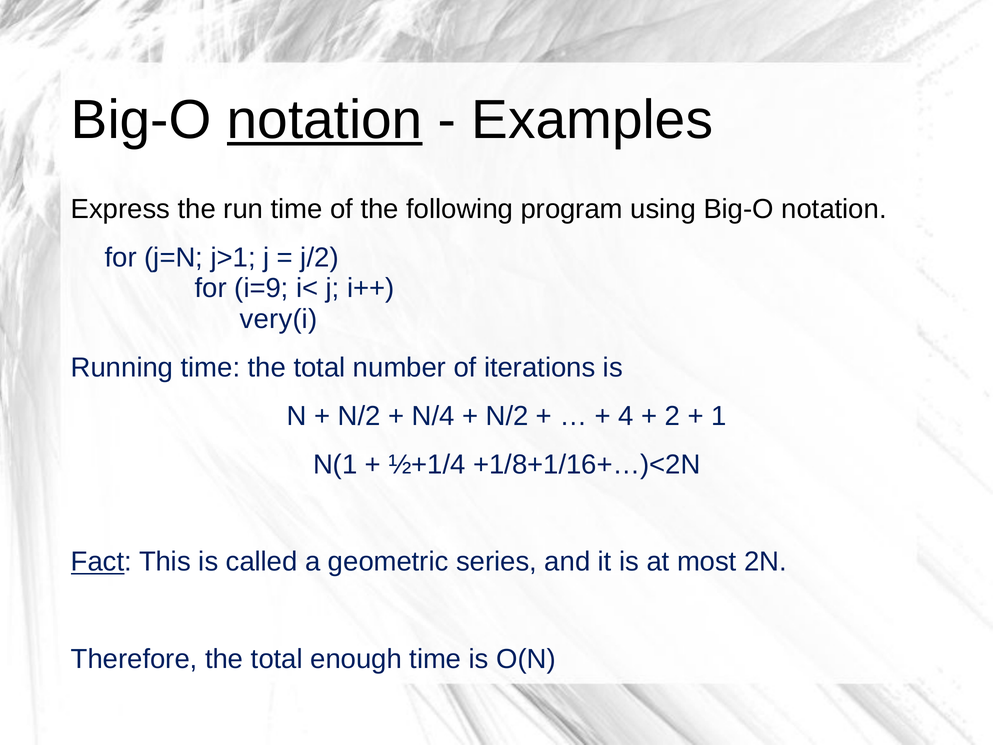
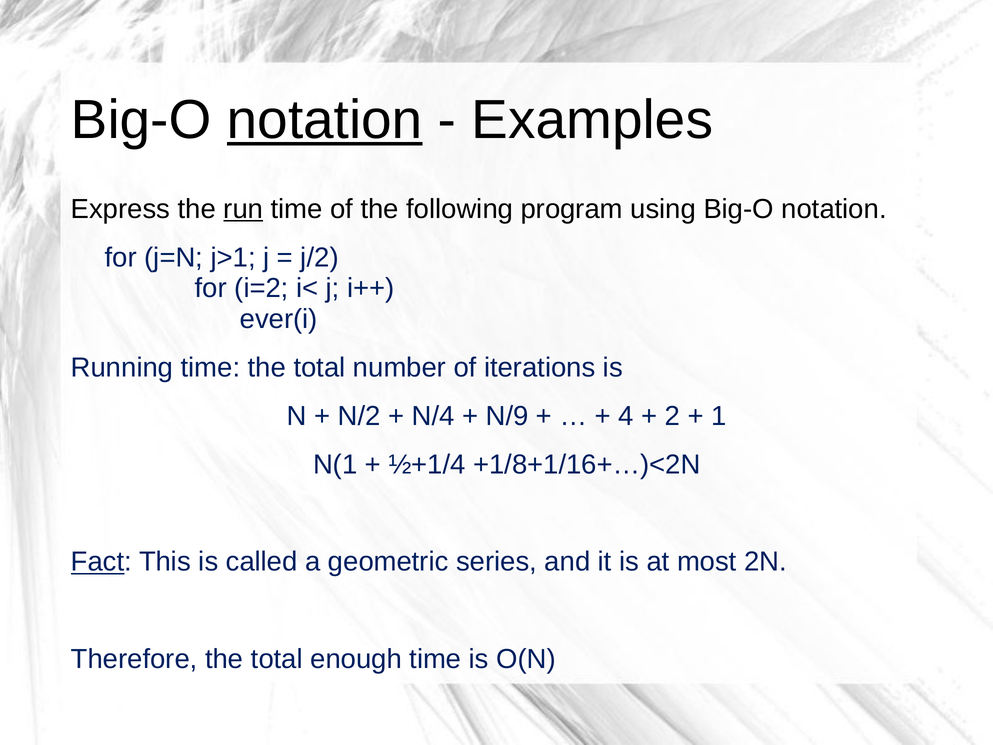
run underline: none -> present (243, 209)
i=9: i=9 -> i=2 (261, 288)
very(i: very(i -> ever(i (279, 319)
N/2: N/2 -> N/9 (507, 416)
